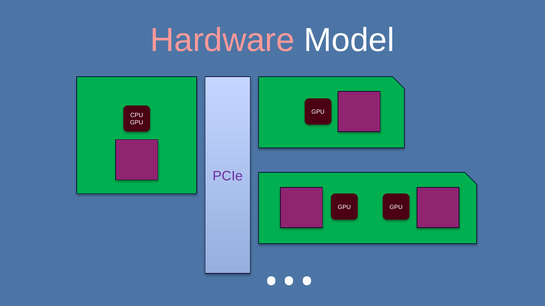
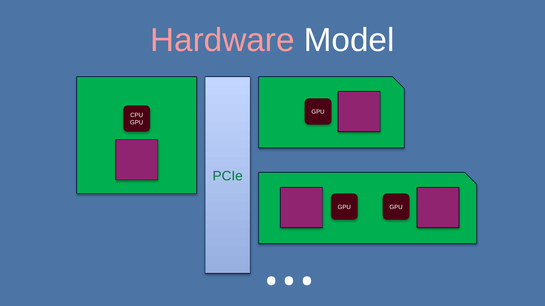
PCIe colour: purple -> green (228, 176)
